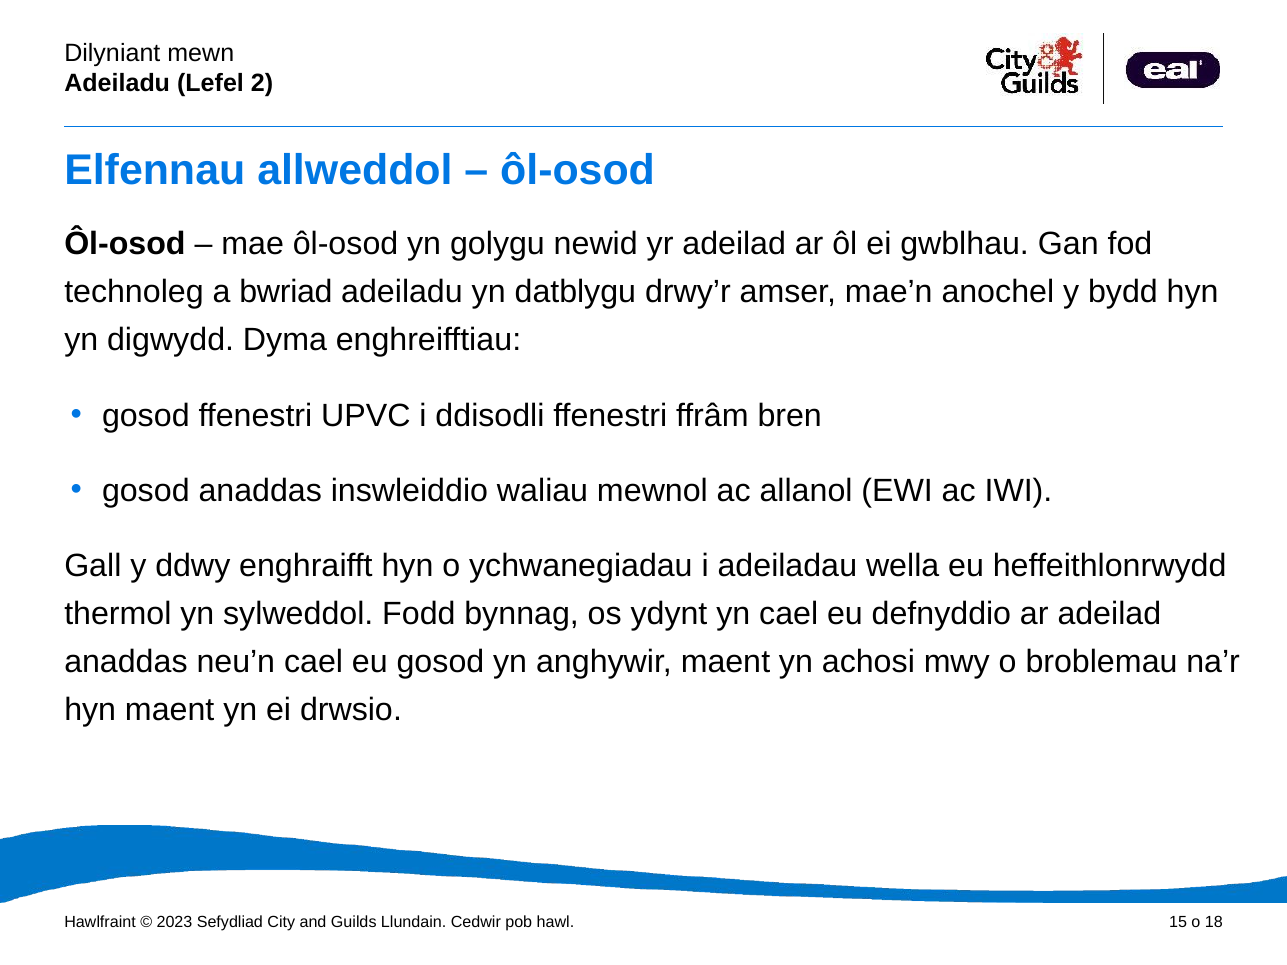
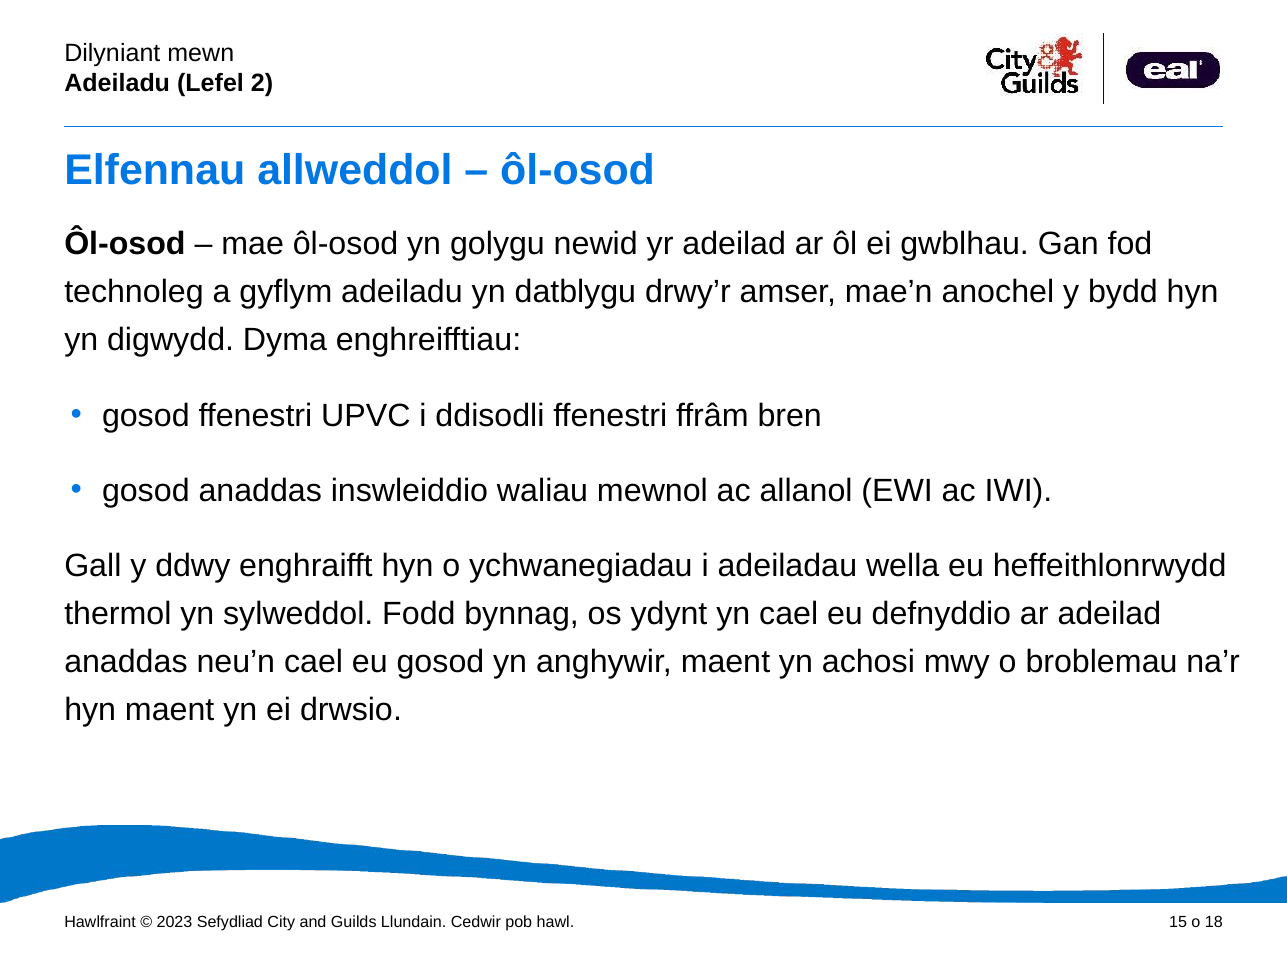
bwriad: bwriad -> gyflym (286, 292)
